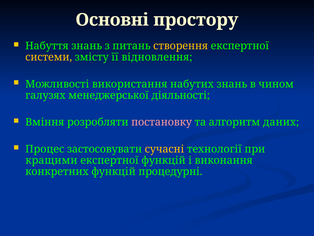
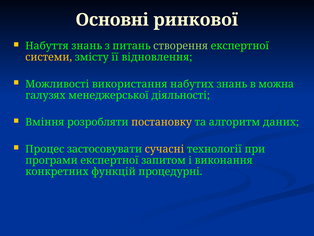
простору: простору -> ринкової (196, 20)
створення colour: yellow -> light green (181, 46)
чином: чином -> можна (276, 84)
постановку colour: pink -> yellow (162, 122)
кращими: кращими -> програми (52, 160)
експертної функцій: функцій -> запитом (164, 160)
